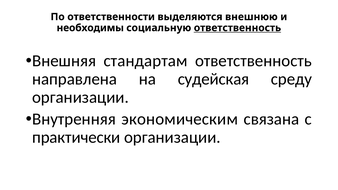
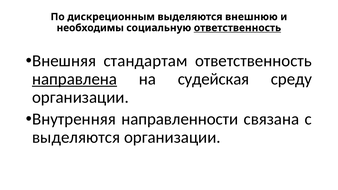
ответственности: ответственности -> дискреционным (111, 17)
направлена underline: none -> present (75, 79)
экономическим: экономическим -> направленности (180, 119)
практически: практически -> выделяются (76, 137)
